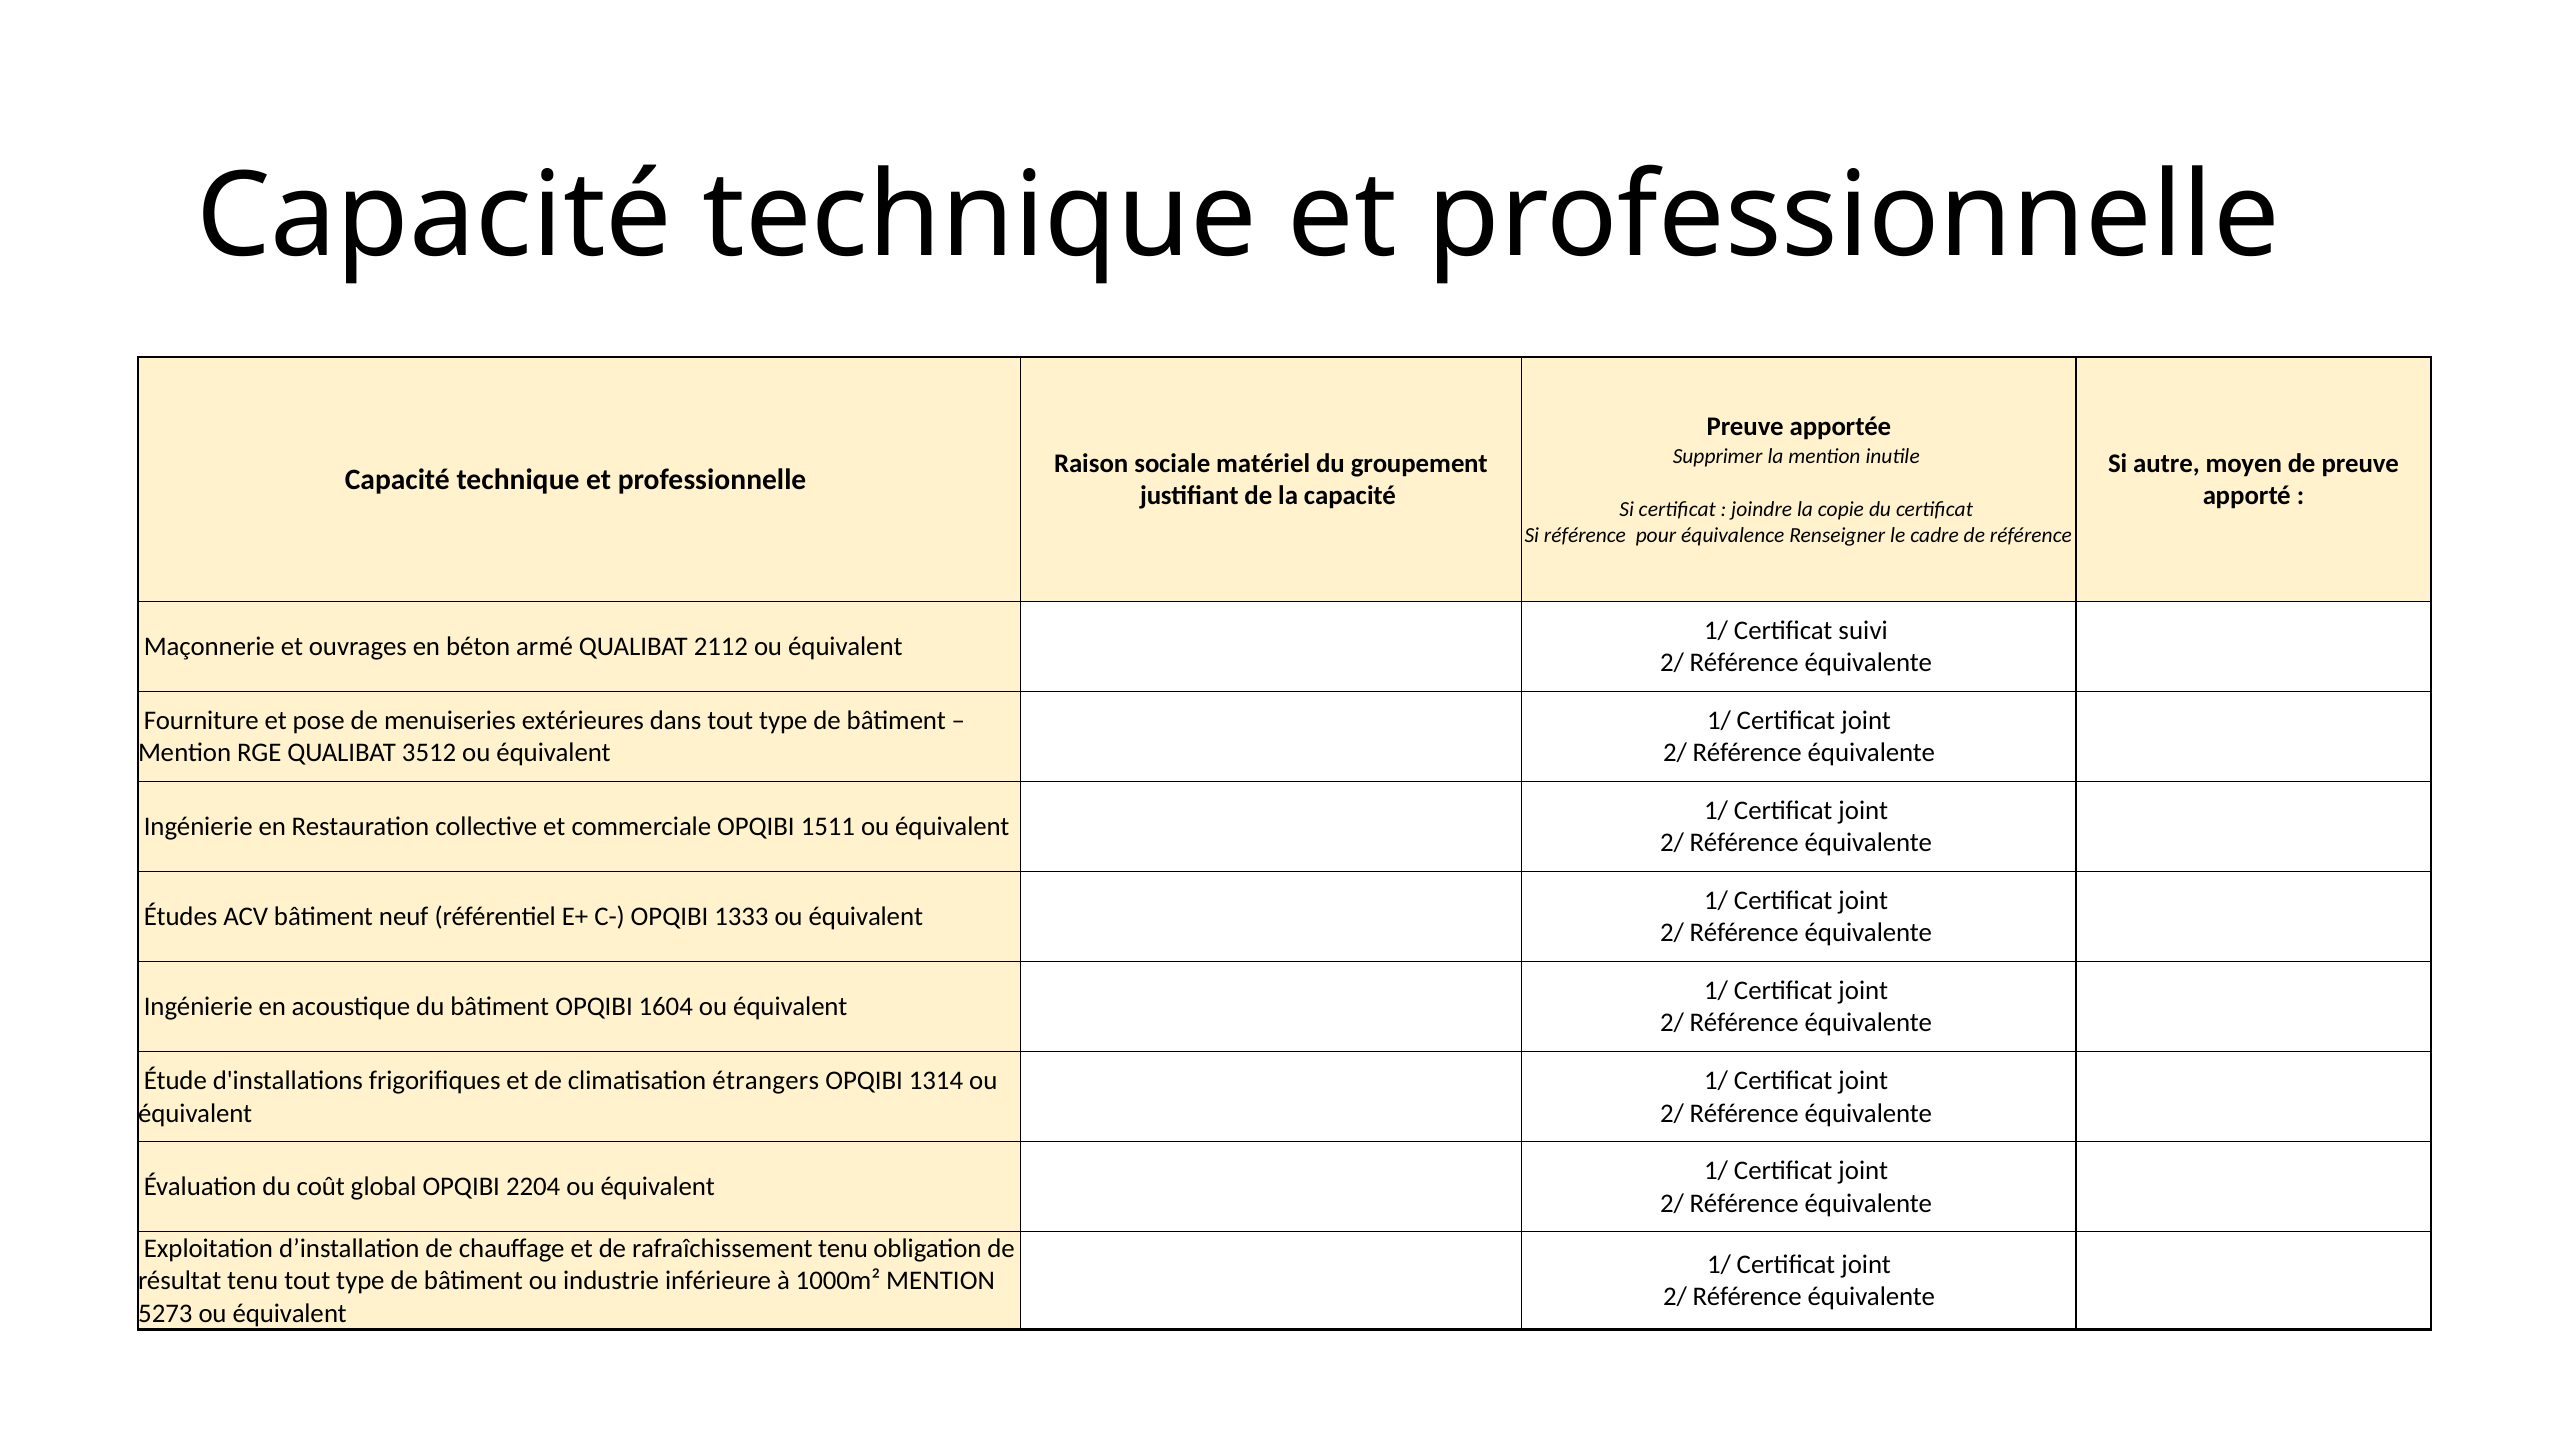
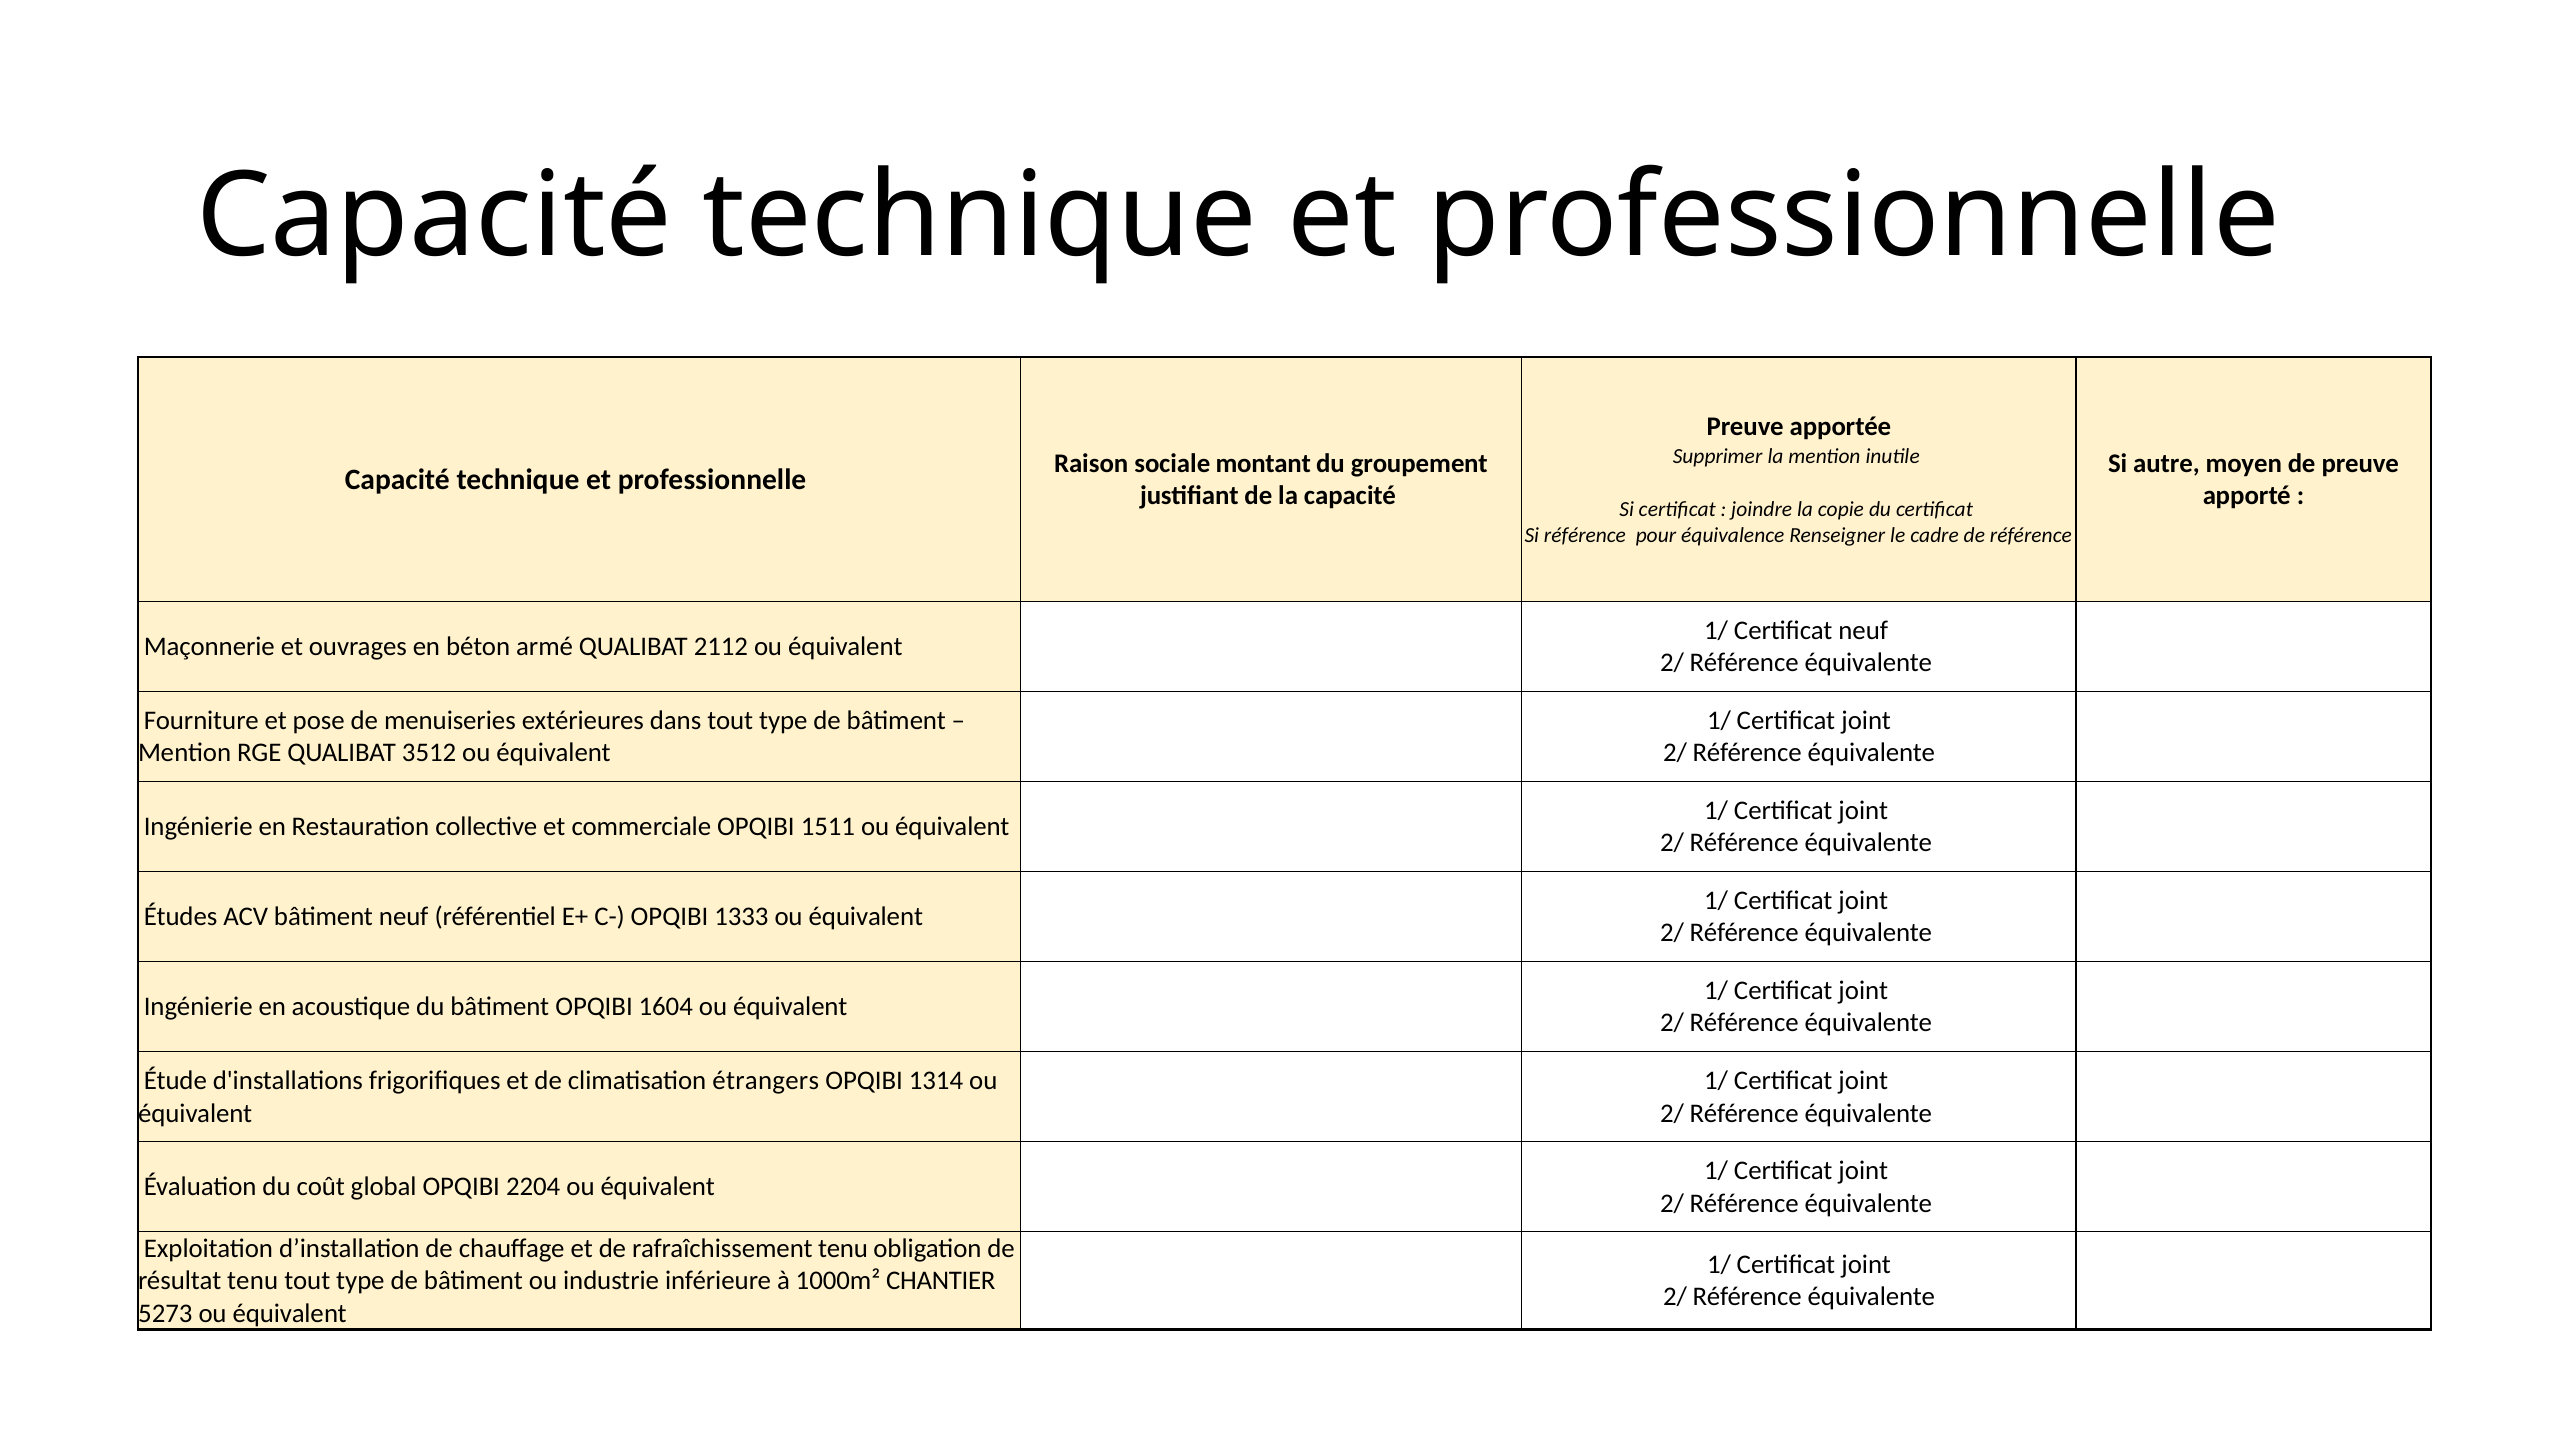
matériel: matériel -> montant (1263, 463)
Certificat suivi: suivi -> neuf (1863, 630)
1000m² MENTION: MENTION -> CHANTIER (941, 1281)
